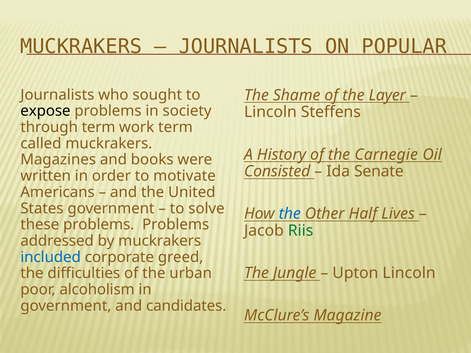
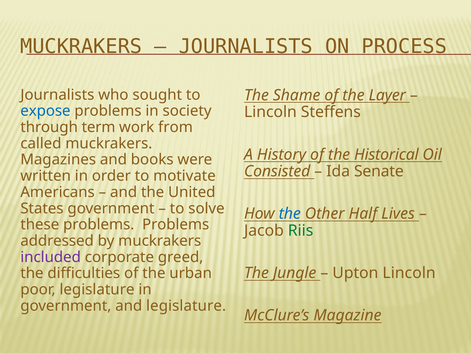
POPULAR: POPULAR -> PROCESS (404, 47)
expose colour: black -> blue (45, 111)
work term: term -> from (175, 127)
Carnegie: Carnegie -> Historical (386, 155)
included colour: blue -> purple (51, 257)
poor alcoholism: alcoholism -> legislature (97, 290)
and candidates: candidates -> legislature (186, 306)
